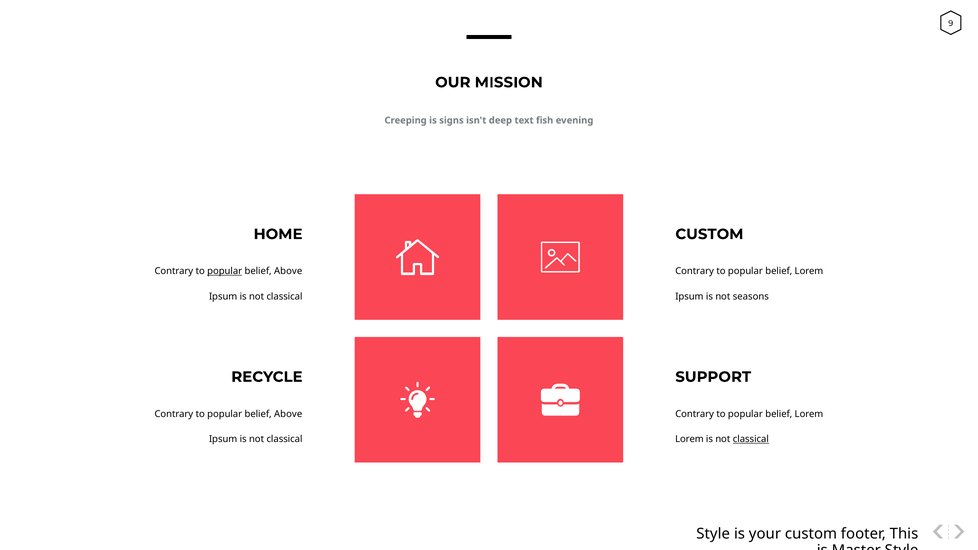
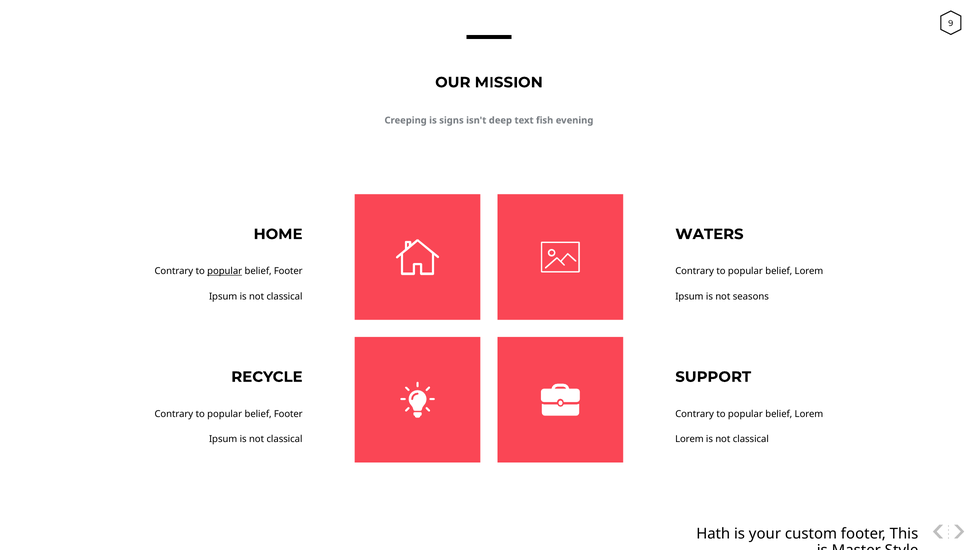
CUSTOM: CUSTOM -> WATERS (709, 234)
Above: Above -> Footer (288, 271)
Above: Above -> Footer (288, 414)
classical underline: present -> none (751, 439)
Style: Style -> Hath (713, 534)
